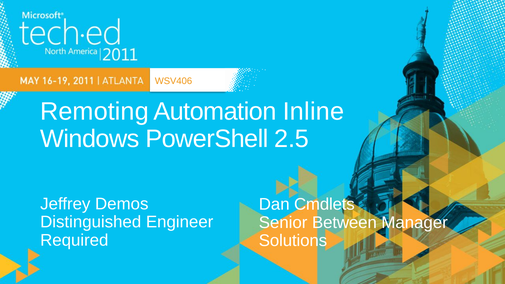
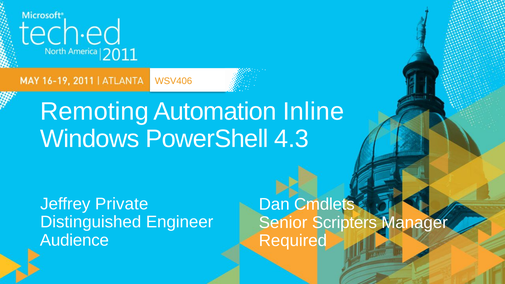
2.5: 2.5 -> 4.3 (292, 139)
Demos: Demos -> Private (122, 204)
Between: Between -> Scripters (344, 223)
Required: Required -> Audience (74, 240)
Solutions: Solutions -> Required (293, 241)
